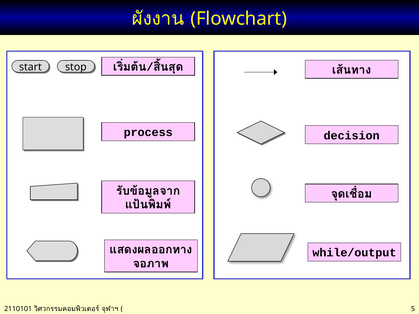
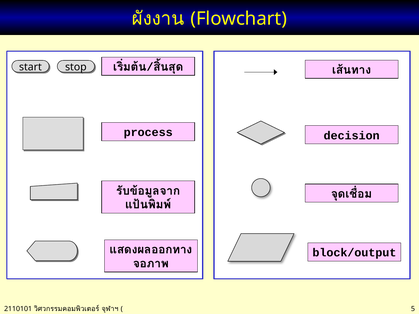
while/output: while/output -> block/output (354, 253)
